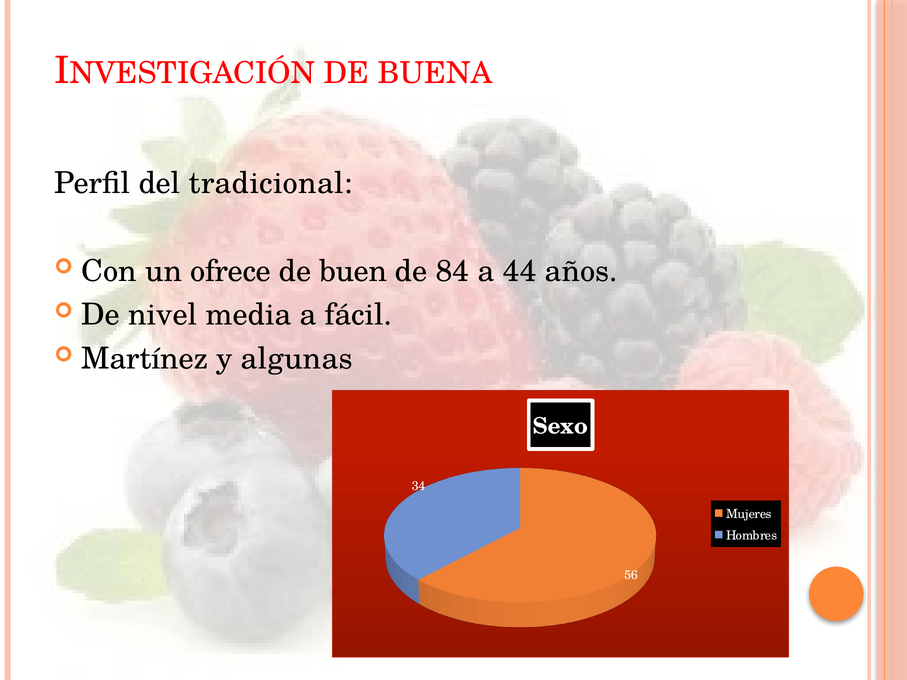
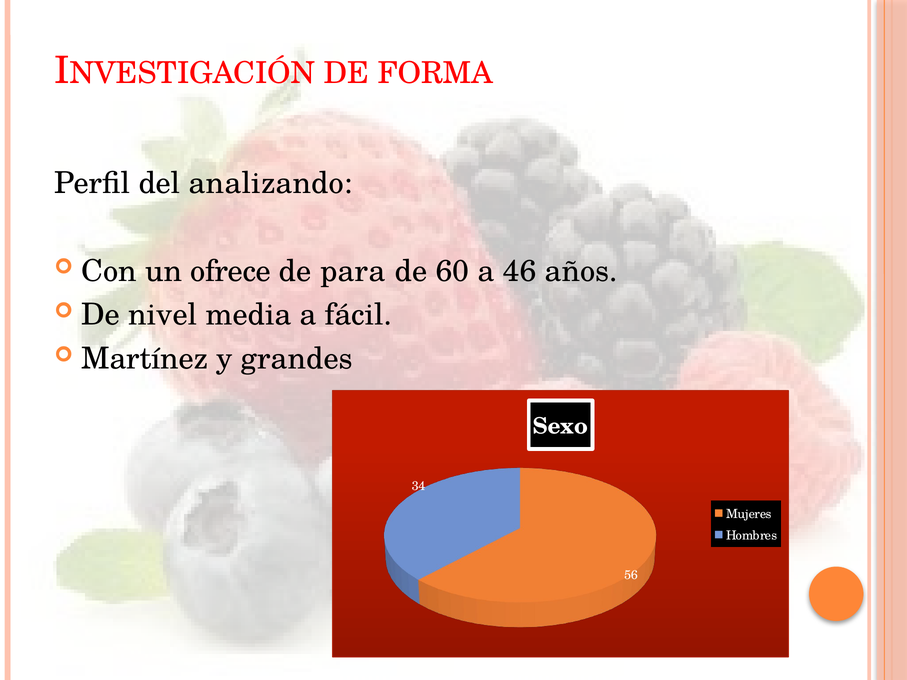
BUENA: BUENA -> FORMA (435, 73)
tradicional: tradicional -> analizando (271, 183)
buen: buen -> para (353, 271)
84: 84 -> 60 (452, 271)
44: 44 -> 46 (520, 271)
algunas: algunas -> grandes (297, 359)
